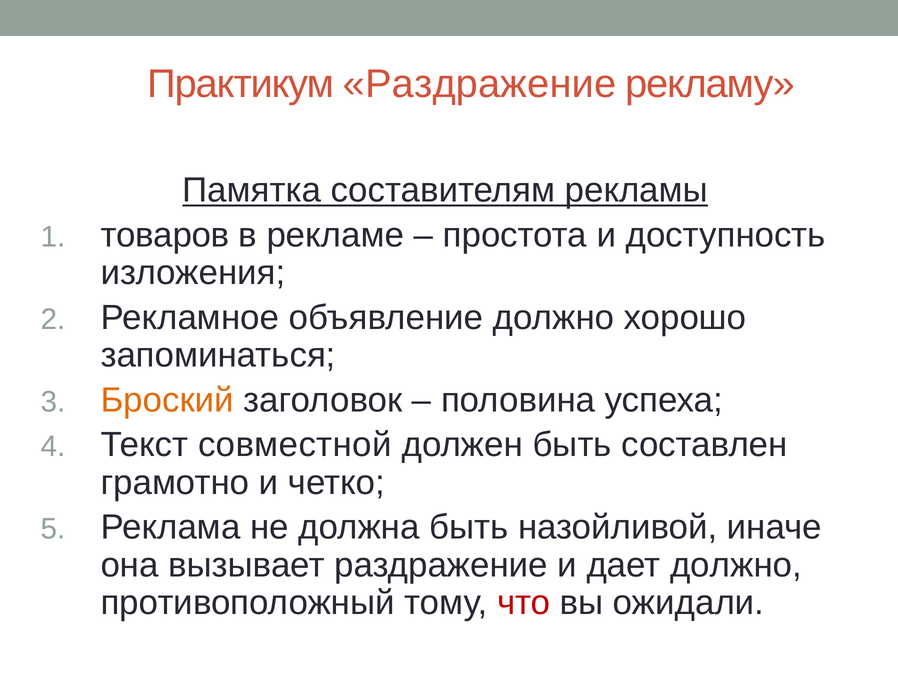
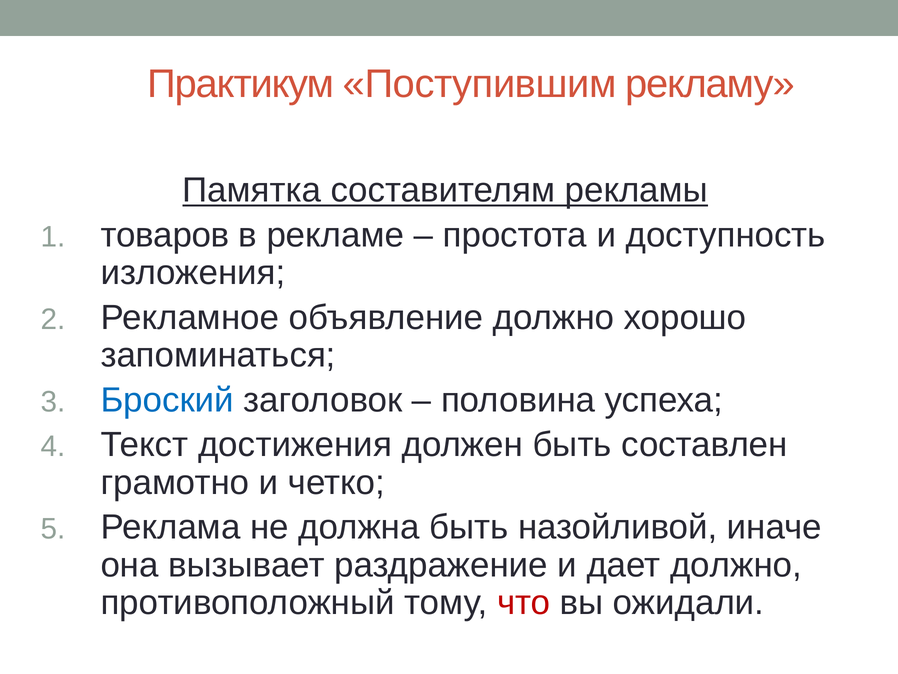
Практикум Раздражение: Раздражение -> Поступившим (480, 84)
Броский colour: orange -> blue (167, 400)
совместной: совместной -> достижения (295, 444)
